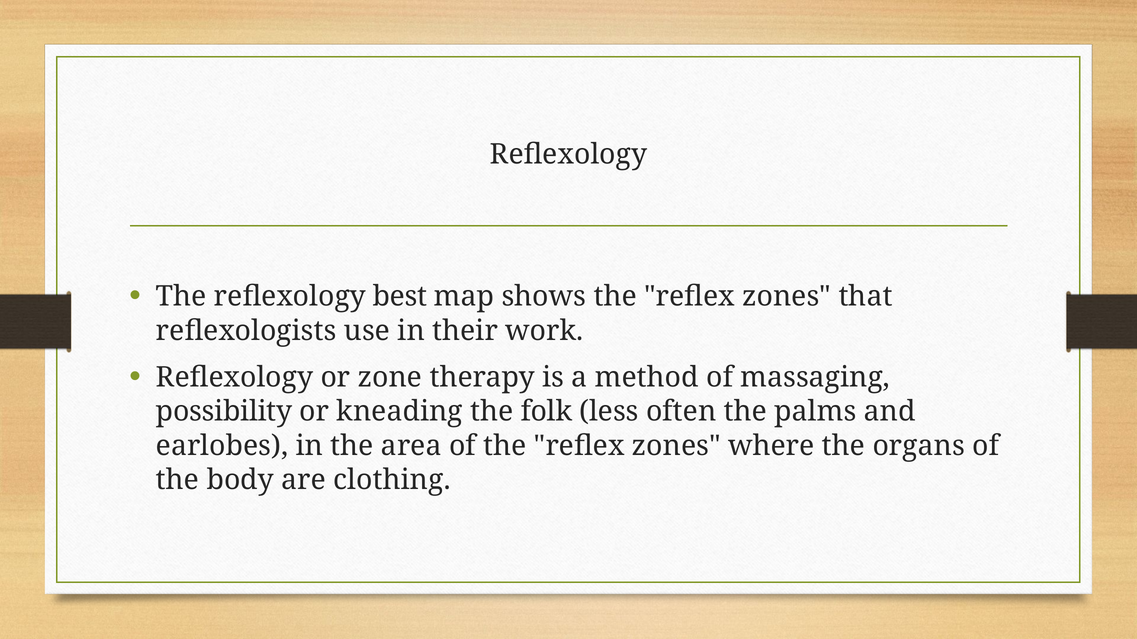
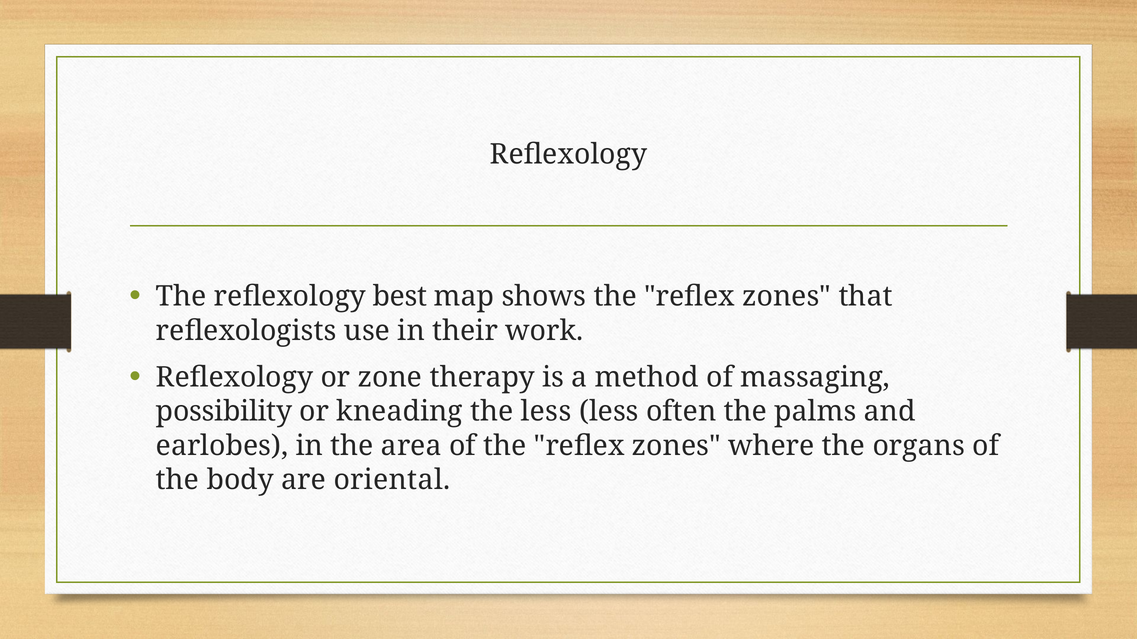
the folk: folk -> less (546, 412)
clothing: clothing -> oriental (392, 480)
